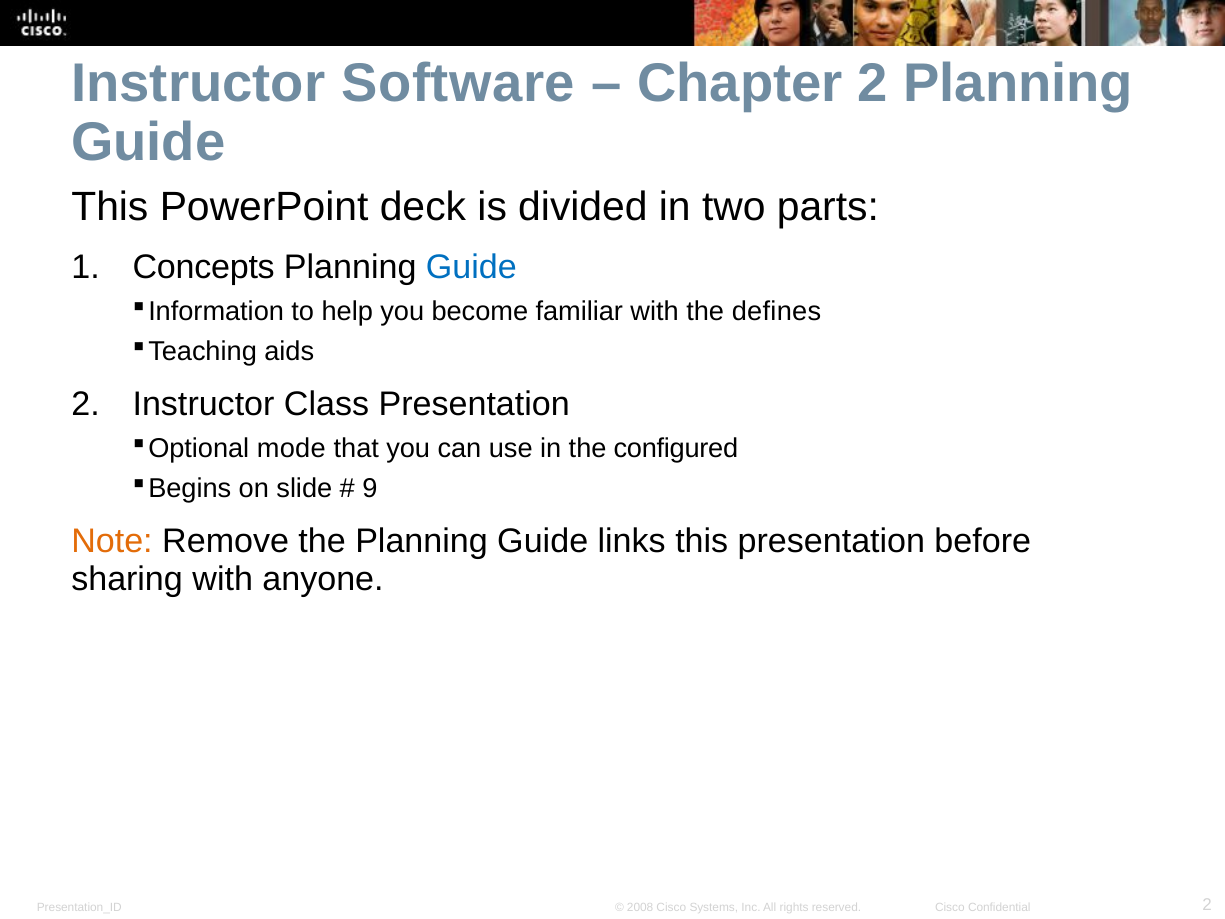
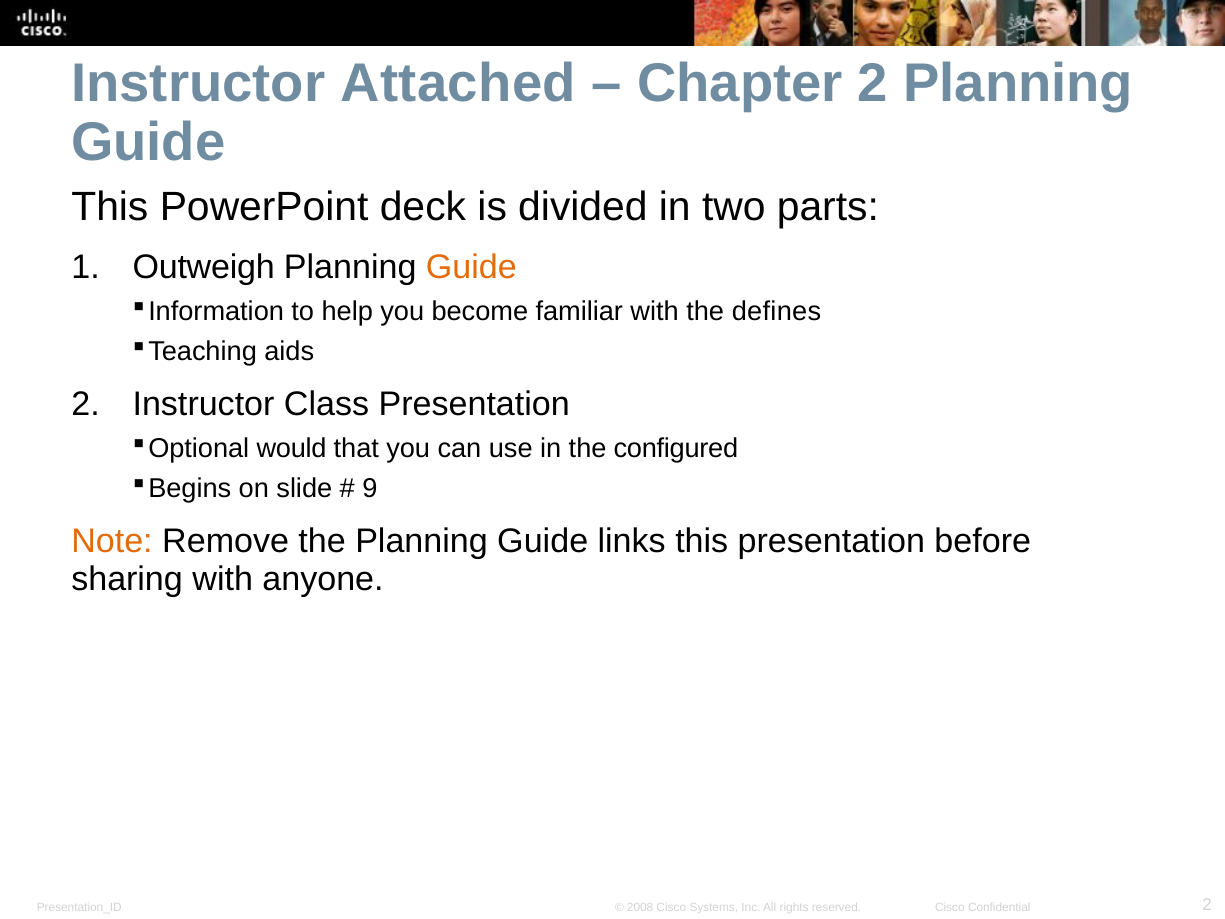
Software: Software -> Attached (458, 84)
Concepts: Concepts -> Outweigh (204, 267)
Guide colour: blue -> orange (471, 267)
mode: mode -> would (292, 448)
